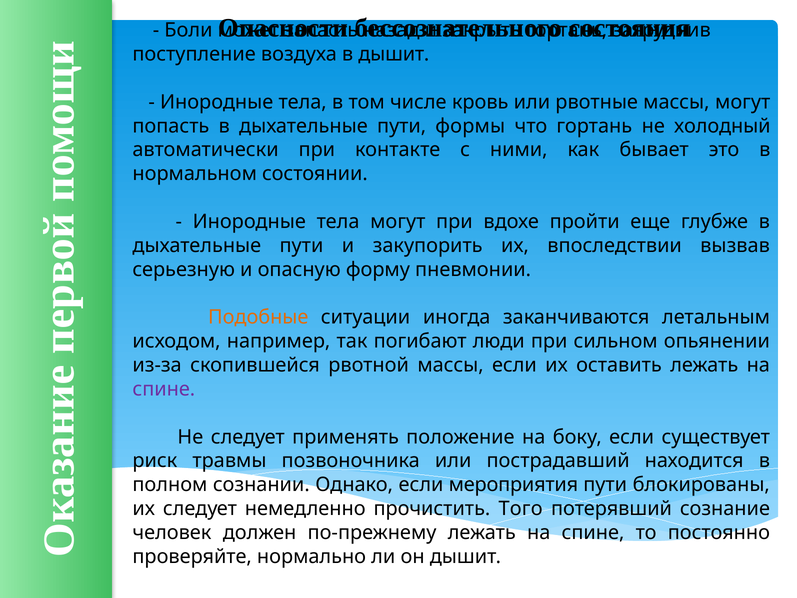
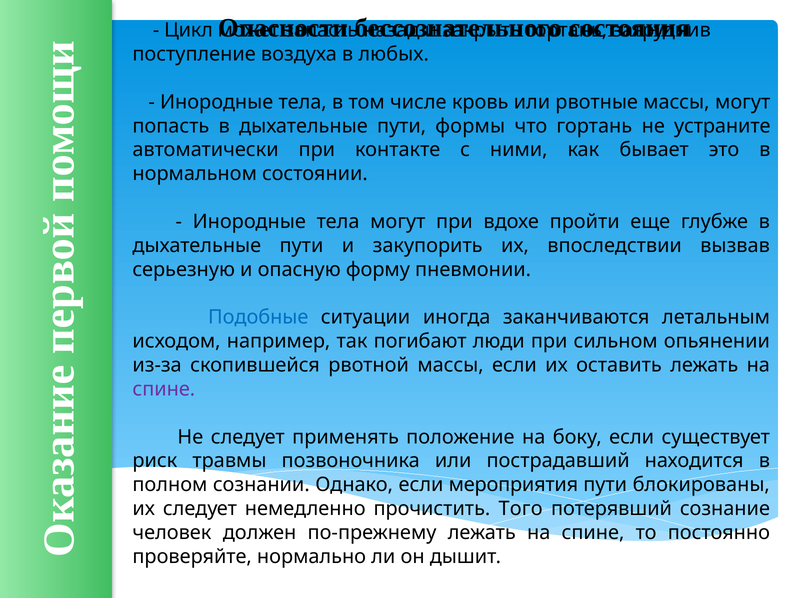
Боли: Боли -> Цикл (189, 30)
в дышит: дышит -> любых (394, 54)
холодный: холодный -> устраните (722, 126)
Подобные colour: orange -> blue (258, 317)
